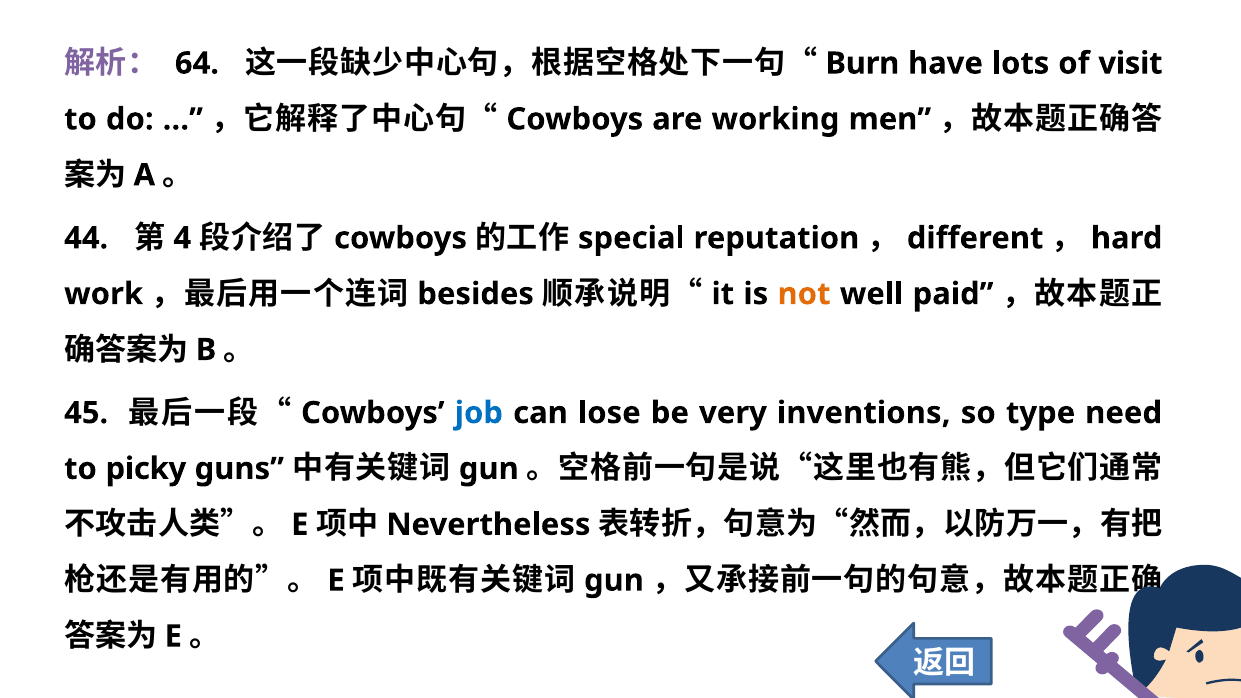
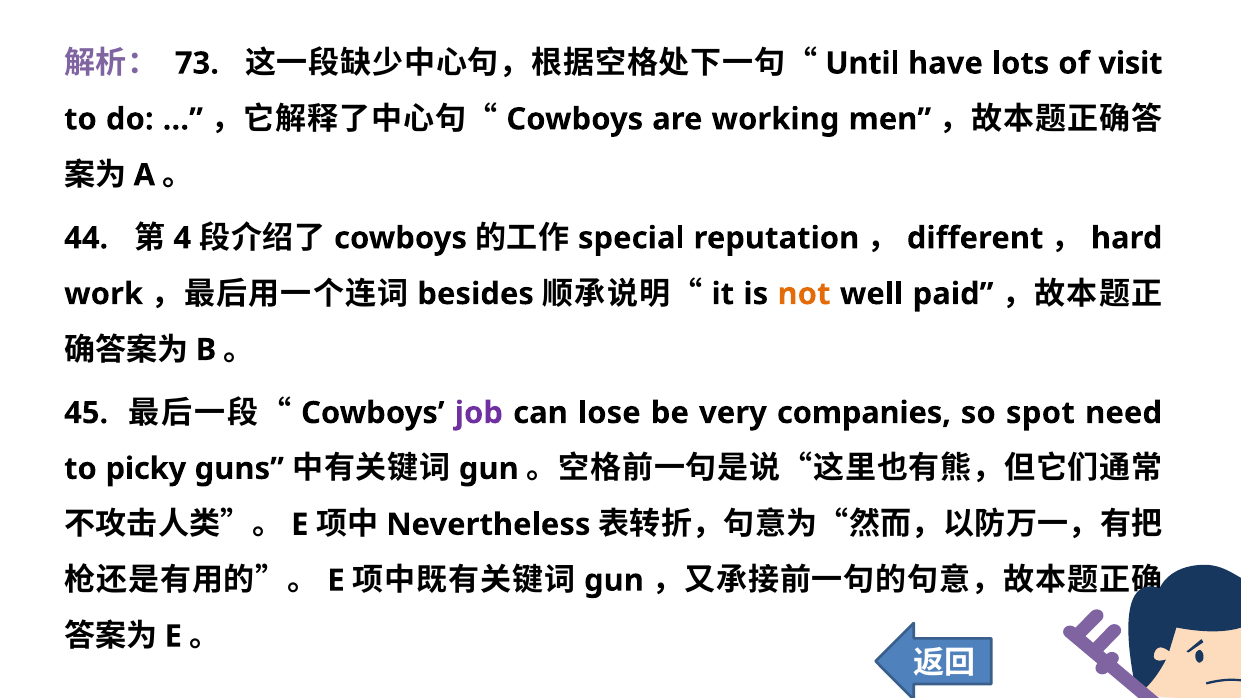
64: 64 -> 73 (197, 63)
Burn: Burn -> Until (862, 63)
job colour: blue -> purple (479, 413)
inventions: inventions -> companies (864, 413)
type: type -> spot (1040, 413)
